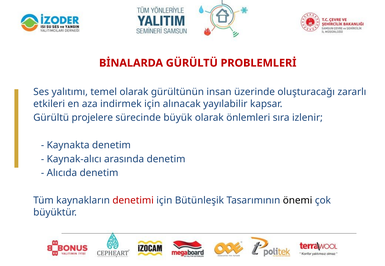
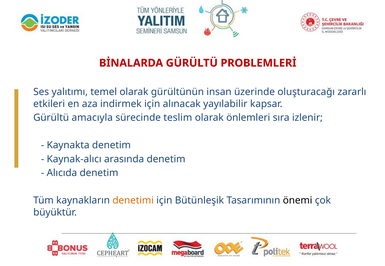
projelere: projelere -> amacıyla (92, 118)
büyük: büyük -> teslim (178, 118)
denetimi colour: red -> orange (133, 201)
